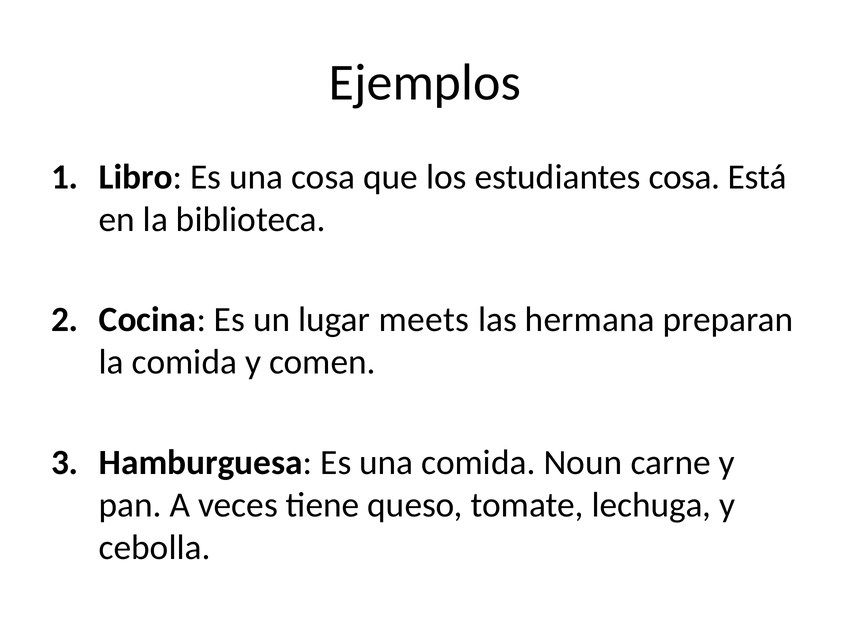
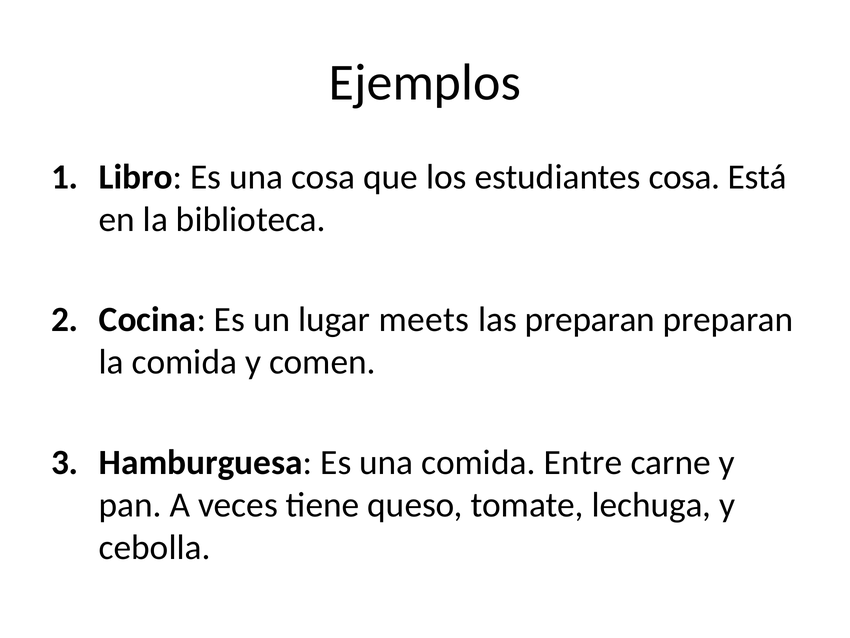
las hermana: hermana -> preparan (590, 319)
Noun: Noun -> Entre (583, 462)
